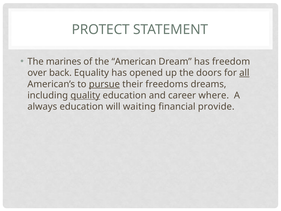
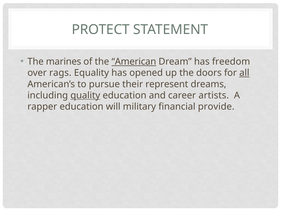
American underline: none -> present (134, 62)
back: back -> rags (60, 73)
pursue underline: present -> none (104, 84)
freedoms: freedoms -> represent (167, 84)
where: where -> artists (214, 95)
always: always -> rapper (42, 106)
waiting: waiting -> military (139, 106)
